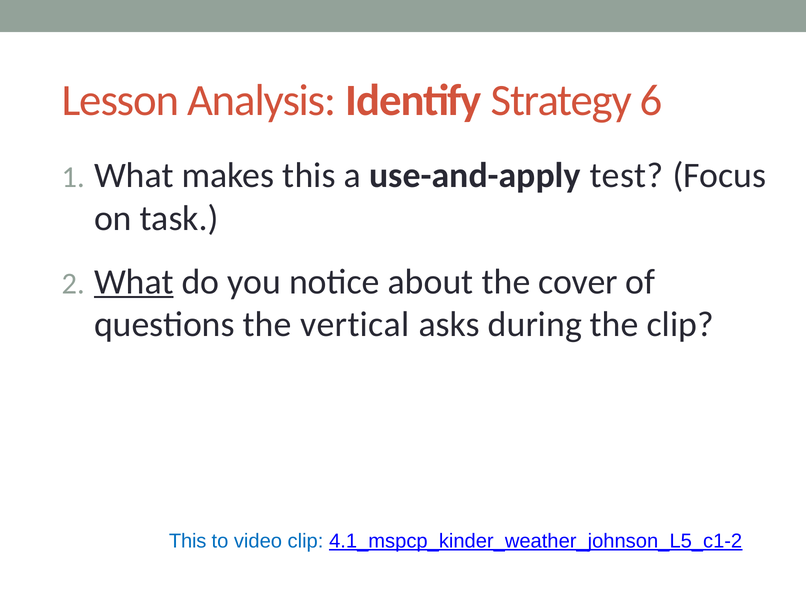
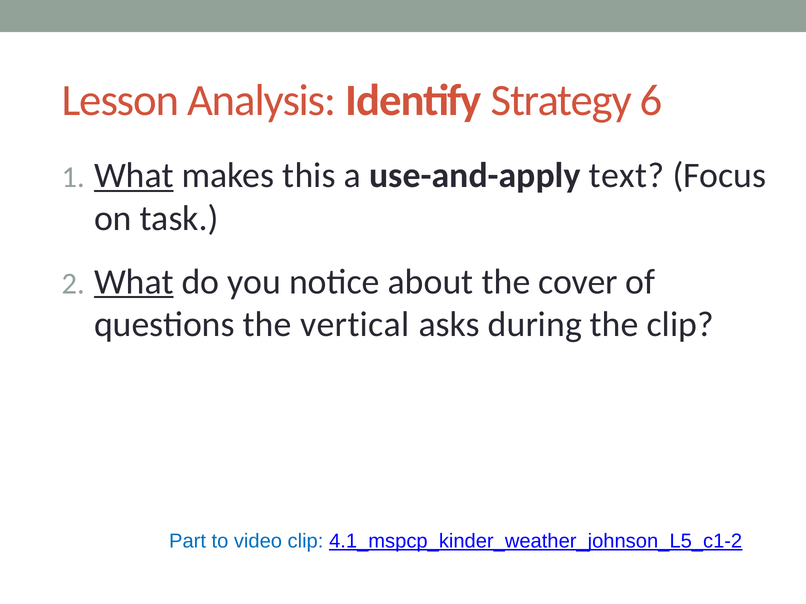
What underline: none -> present (134, 176)
test: test -> text (627, 176)
This: This -> Part (188, 541)
